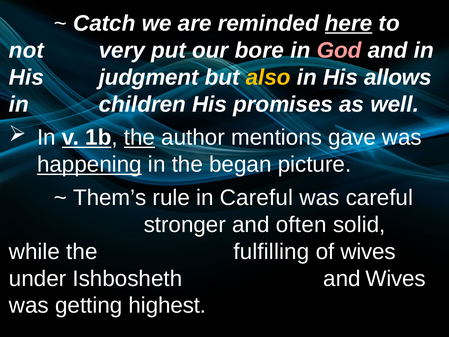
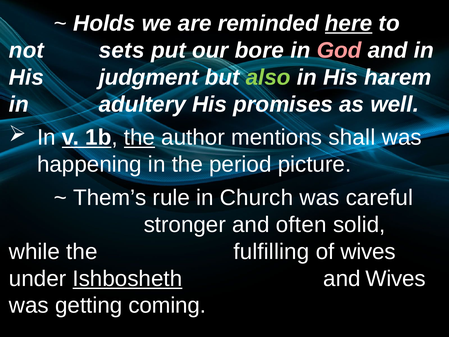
Catch: Catch -> Holds (104, 23)
very: very -> sets (122, 50)
also colour: yellow -> light green (268, 77)
allows: allows -> harem (398, 77)
children: children -> adultery (142, 104)
gave: gave -> shall (352, 137)
happening underline: present -> none (89, 164)
began: began -> period (240, 164)
in Careful: Careful -> Church (257, 198)
Ishbosheth underline: none -> present (127, 278)
highest: highest -> coming (167, 305)
